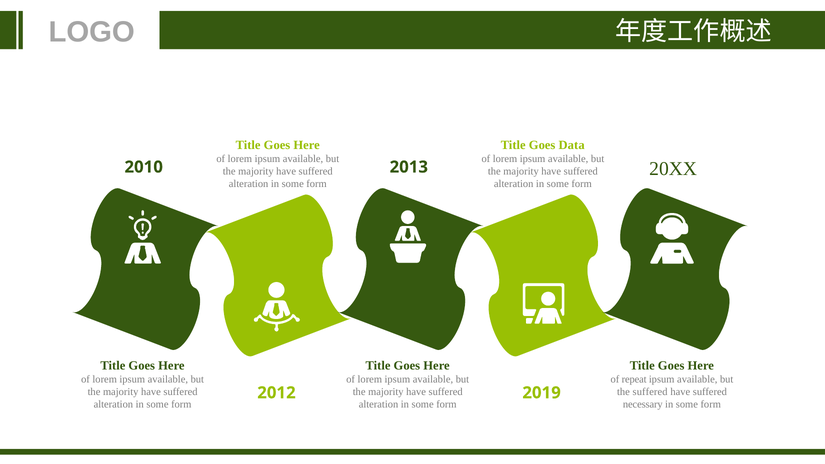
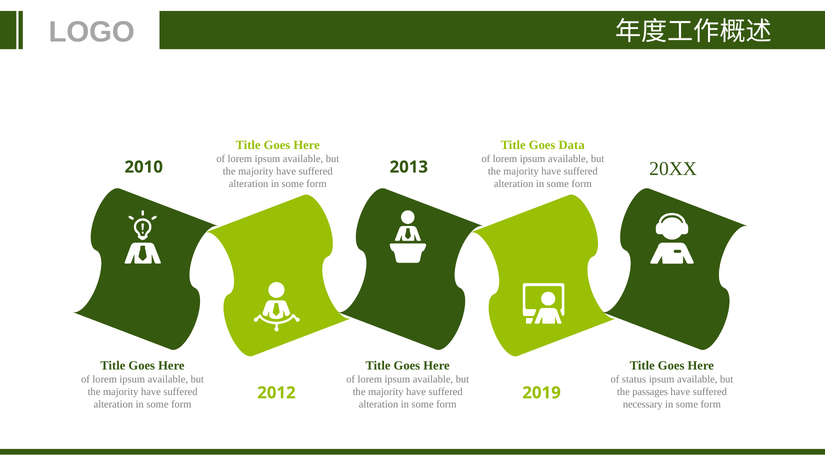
repeat: repeat -> status (634, 379)
the suffered: suffered -> passages (650, 392)
